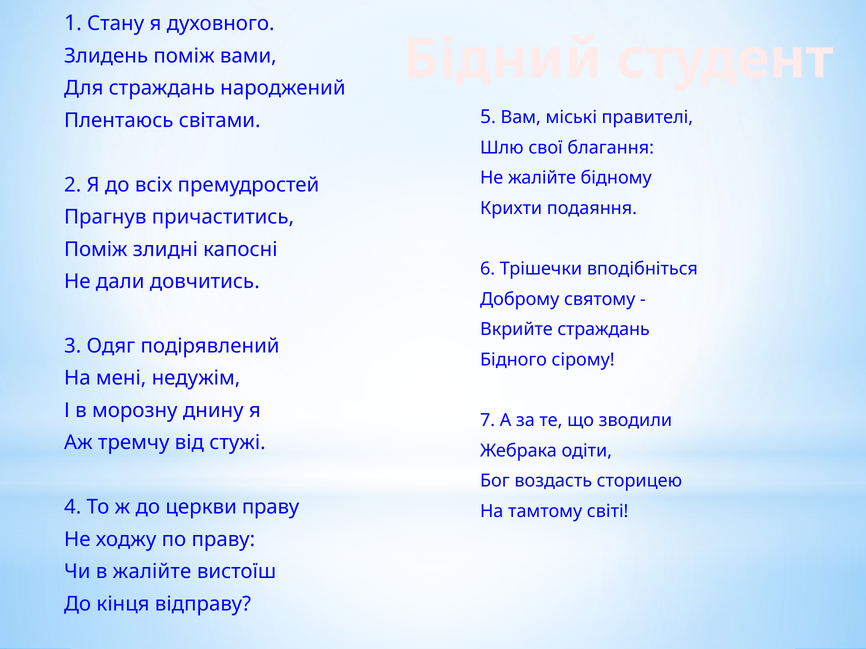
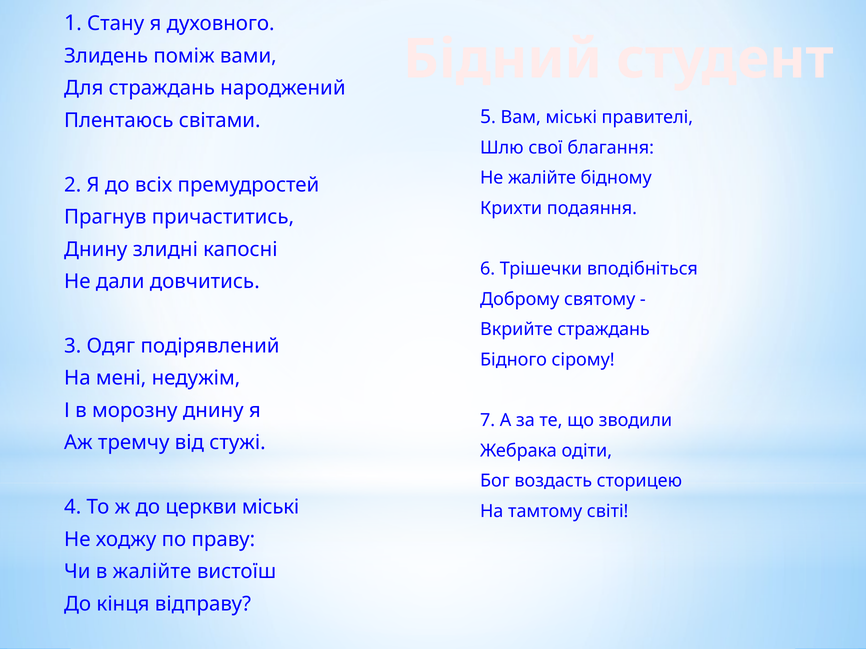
Поміж: Поміж -> Днину (96, 249)
церкви праву: праву -> міські (271, 507)
